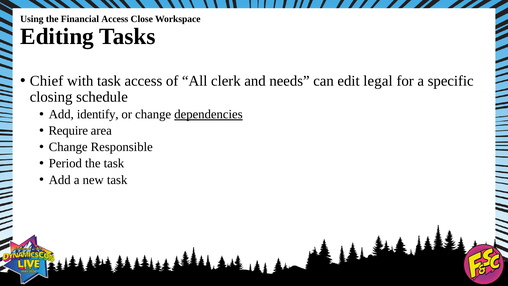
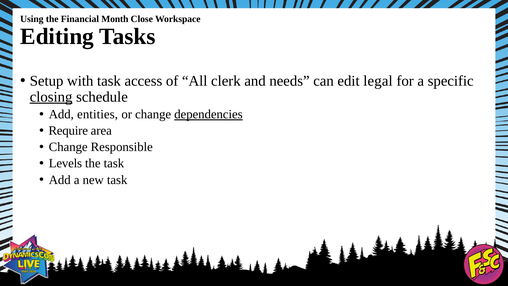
Financial Access: Access -> Month (115, 19)
Chief: Chief -> Setup (47, 81)
closing underline: none -> present (51, 97)
identify: identify -> entities (98, 114)
Period: Period -> Levels (65, 163)
